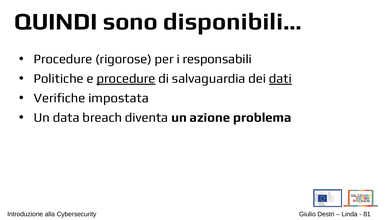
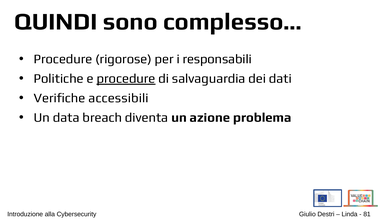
disponibili…: disponibili… -> complesso… (232, 22)
dati underline: present -> none (280, 78)
impostata: impostata -> accessibili (119, 98)
